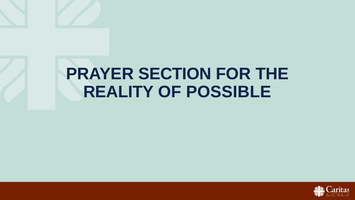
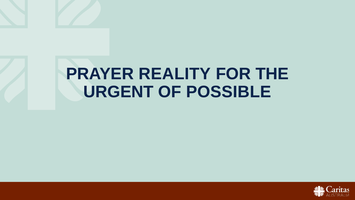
SECTION: SECTION -> REALITY (175, 74)
REALITY: REALITY -> URGENT (118, 92)
